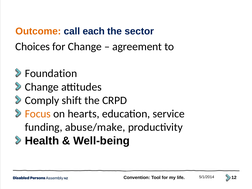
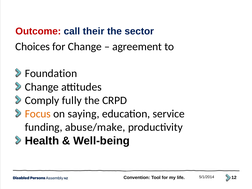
Outcome colour: orange -> red (38, 31)
each: each -> their (94, 31)
shift: shift -> fully (72, 100)
hearts: hearts -> saying (84, 114)
